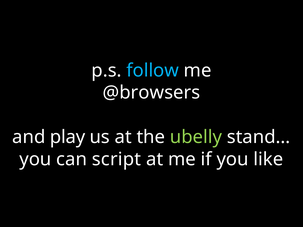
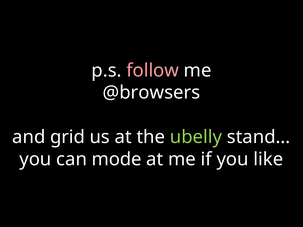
follow colour: light blue -> pink (153, 70)
play: play -> grid (68, 137)
script: script -> mode (117, 159)
